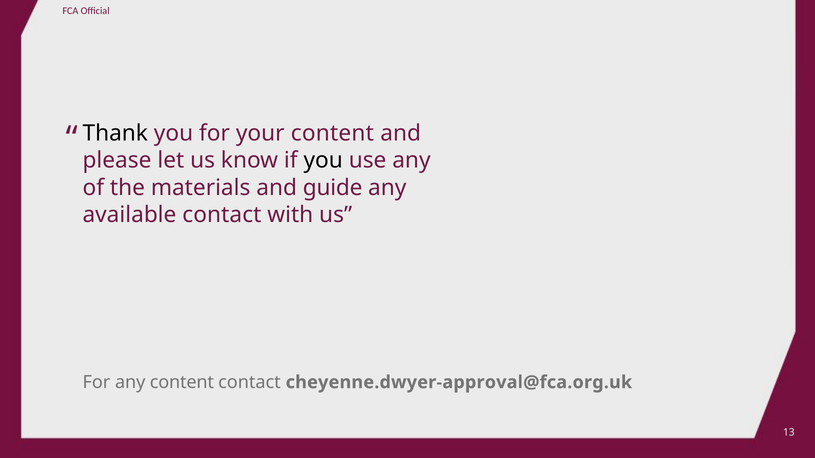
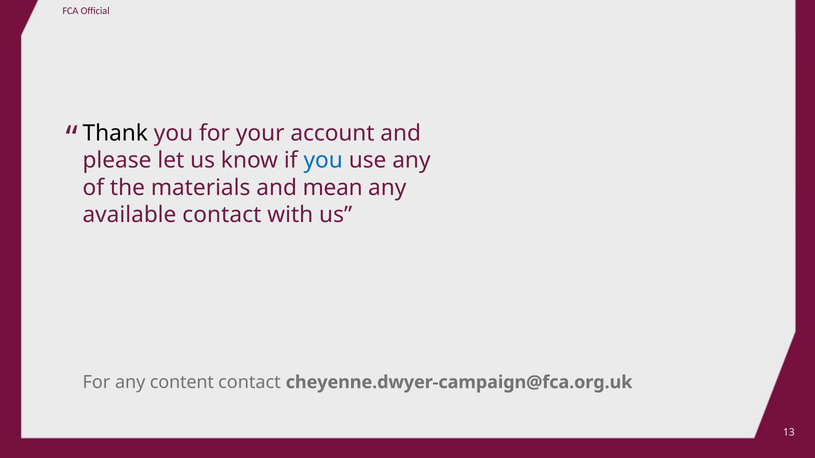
your content: content -> account (332, 133)
you colour: black -> blue (323, 161)
guide: guide -> mean (333, 188)
cheyenne.dwyer-approval@fca.org.uk: cheyenne.dwyer-approval@fca.org.uk -> cheyenne.dwyer-campaign@fca.org.uk (459, 383)
